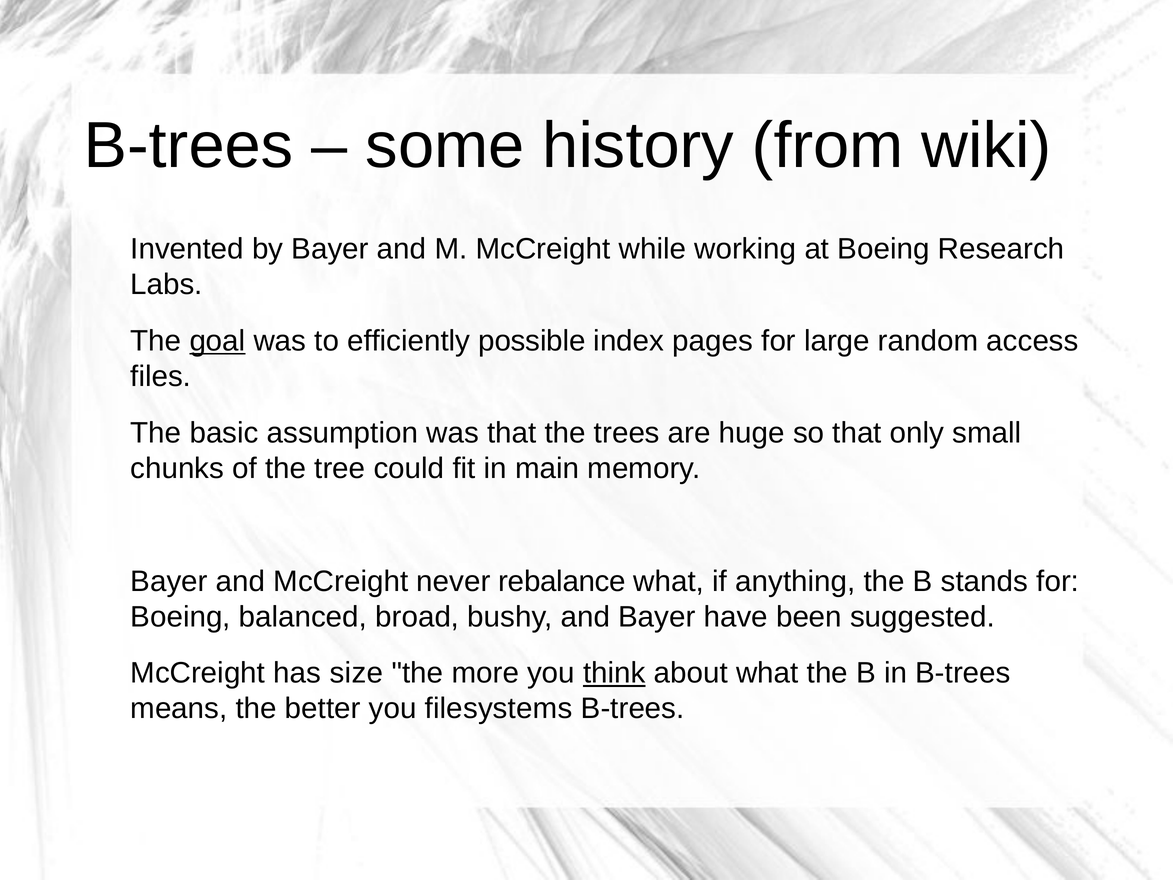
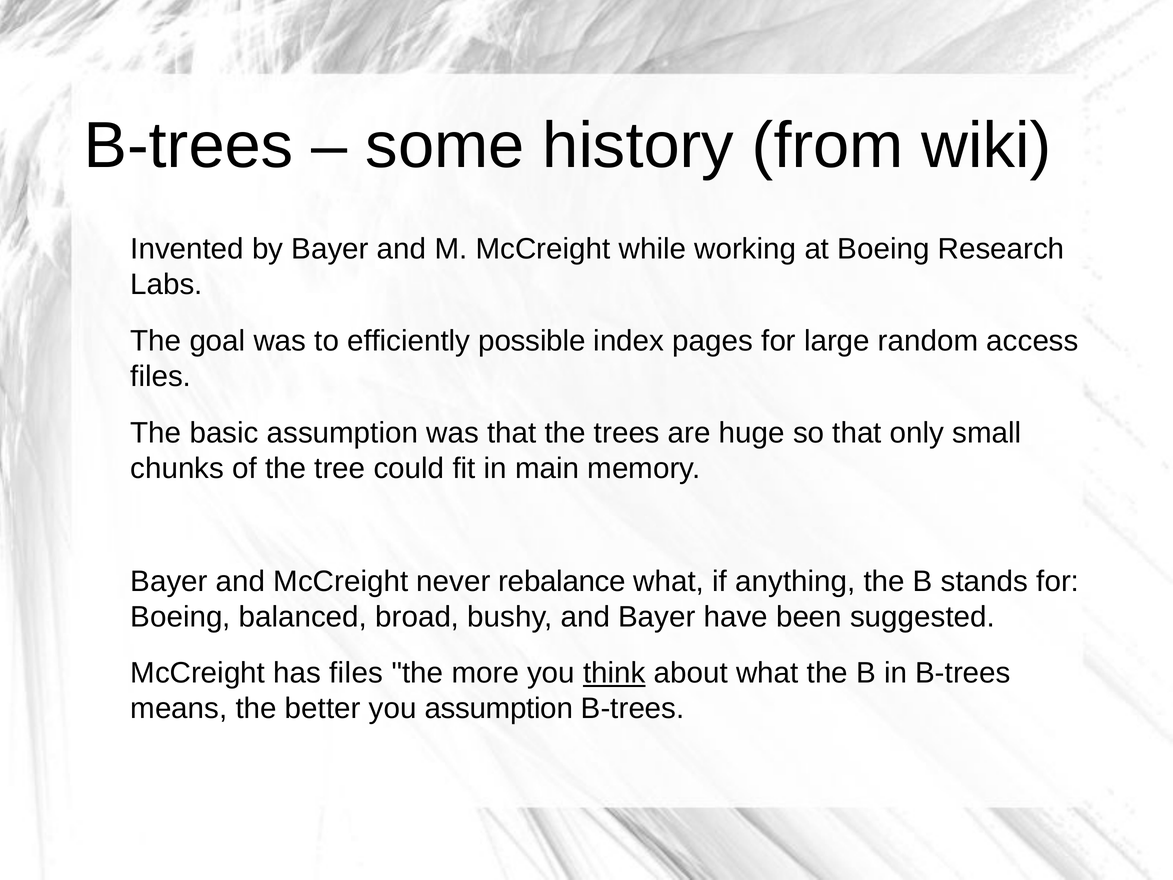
goal underline: present -> none (217, 341)
has size: size -> files (356, 673)
you filesystems: filesystems -> assumption (499, 708)
